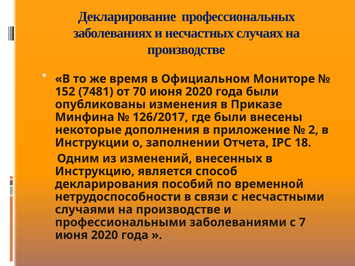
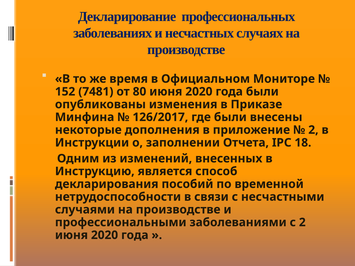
70: 70 -> 80 (139, 92)
с 7: 7 -> 2 (302, 223)
